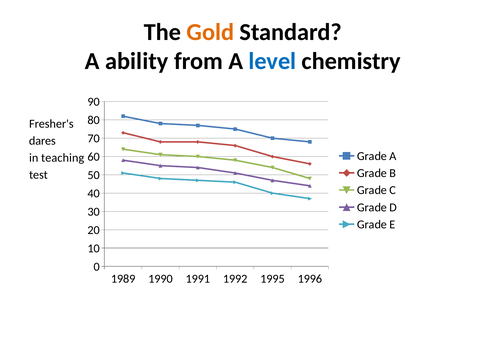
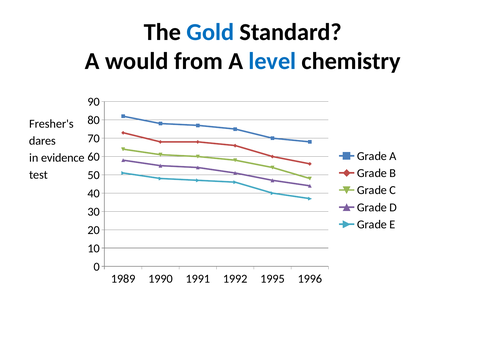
Gold colour: orange -> blue (210, 32)
ability: ability -> would (137, 61)
teaching: teaching -> evidence (63, 158)
